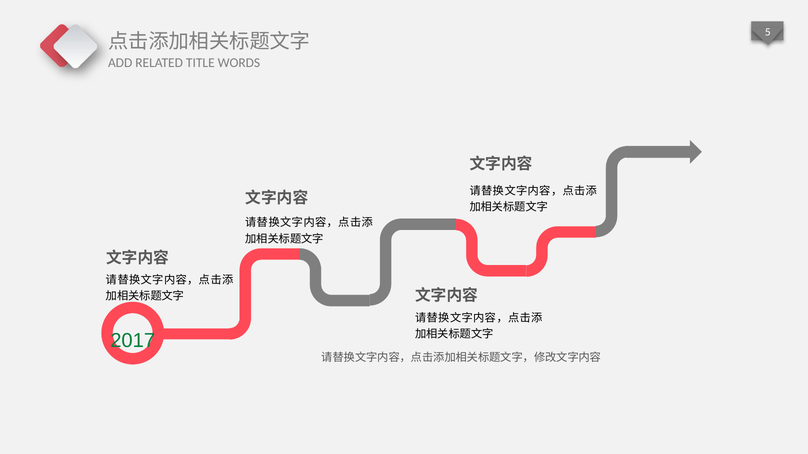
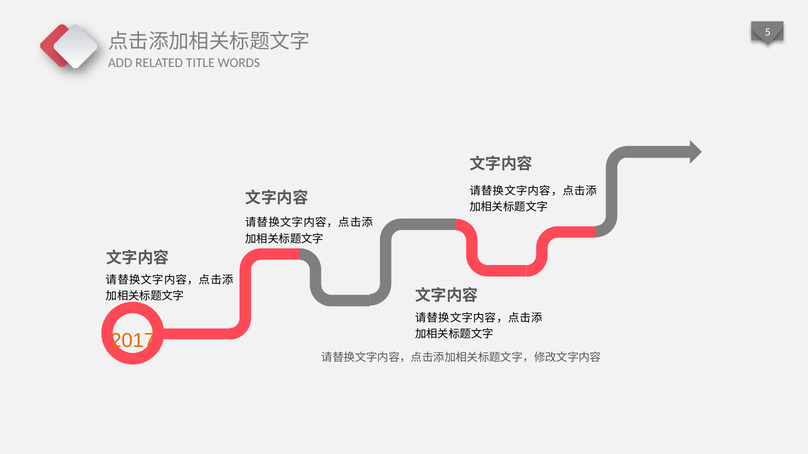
2017 colour: green -> orange (133, 341)
